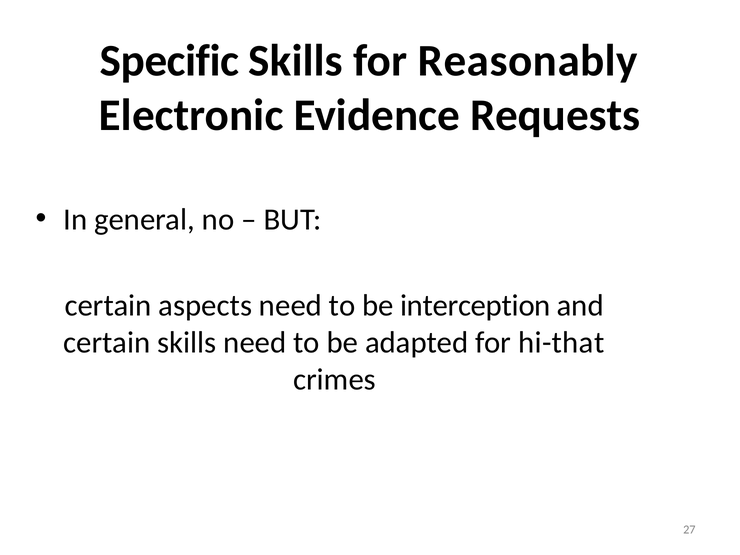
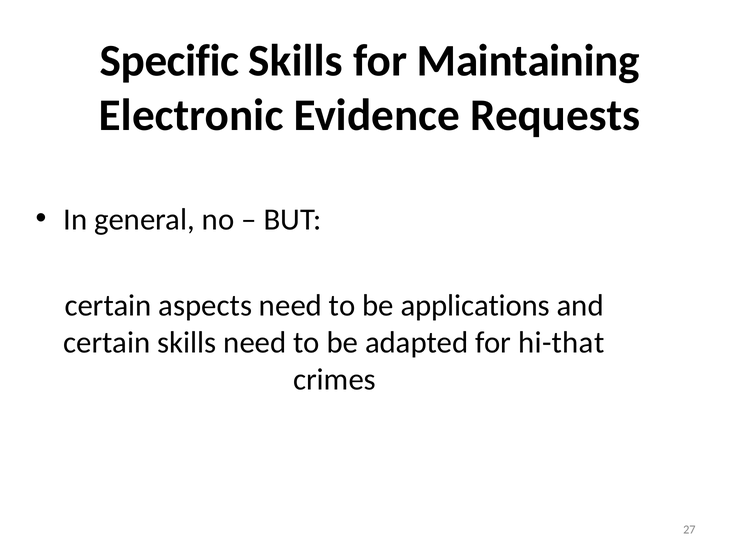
Reasonably: Reasonably -> Maintaining (528, 61)
interception: interception -> applications (475, 306)
